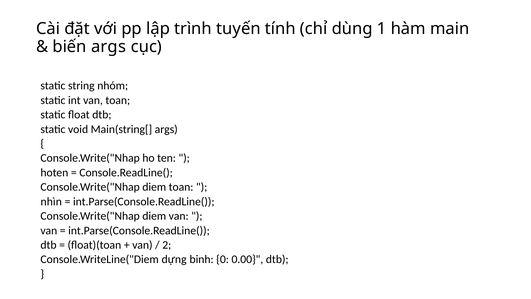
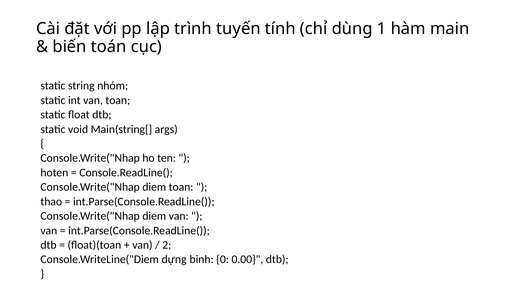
biến args: args -> toán (109, 47)
nhìn: nhìn -> thao (51, 201)
